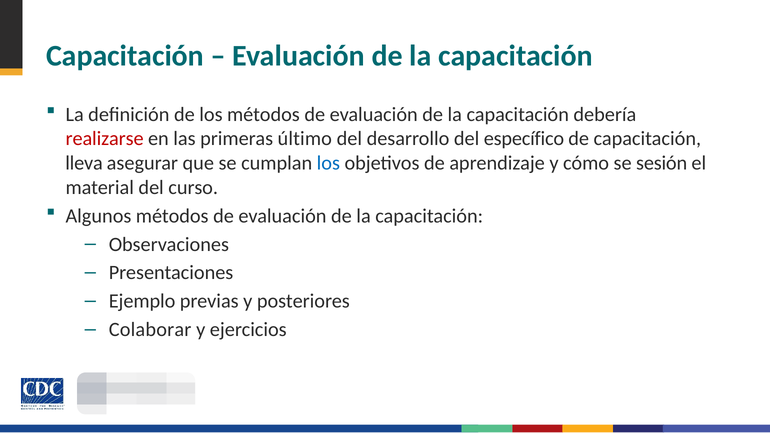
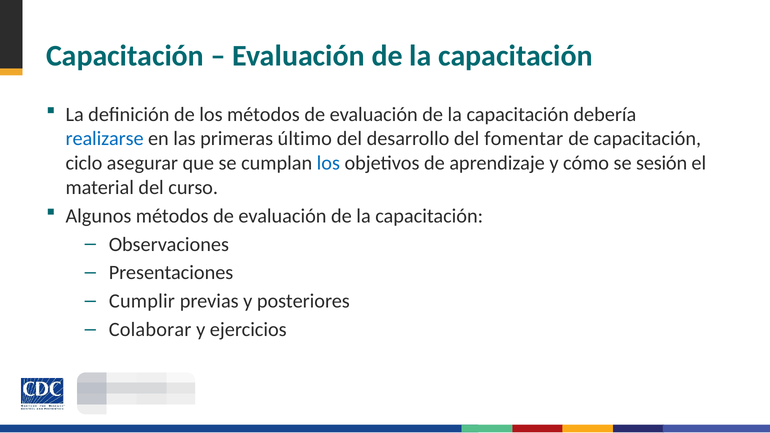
realizarse colour: red -> blue (105, 139)
específico: específico -> fomentar (524, 139)
lleva: lleva -> ciclo (84, 163)
Ejemplo: Ejemplo -> Cumplir (142, 301)
